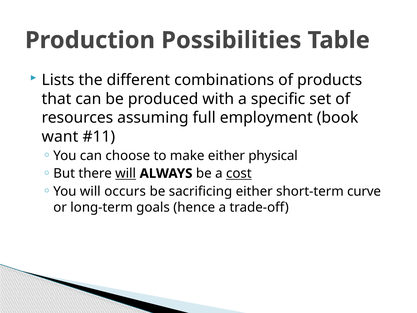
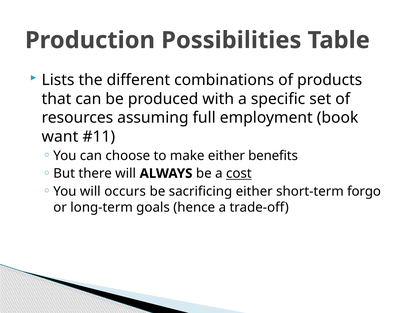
physical: physical -> benefits (273, 156)
will underline: present -> none (126, 173)
curve: curve -> forgo (364, 191)
